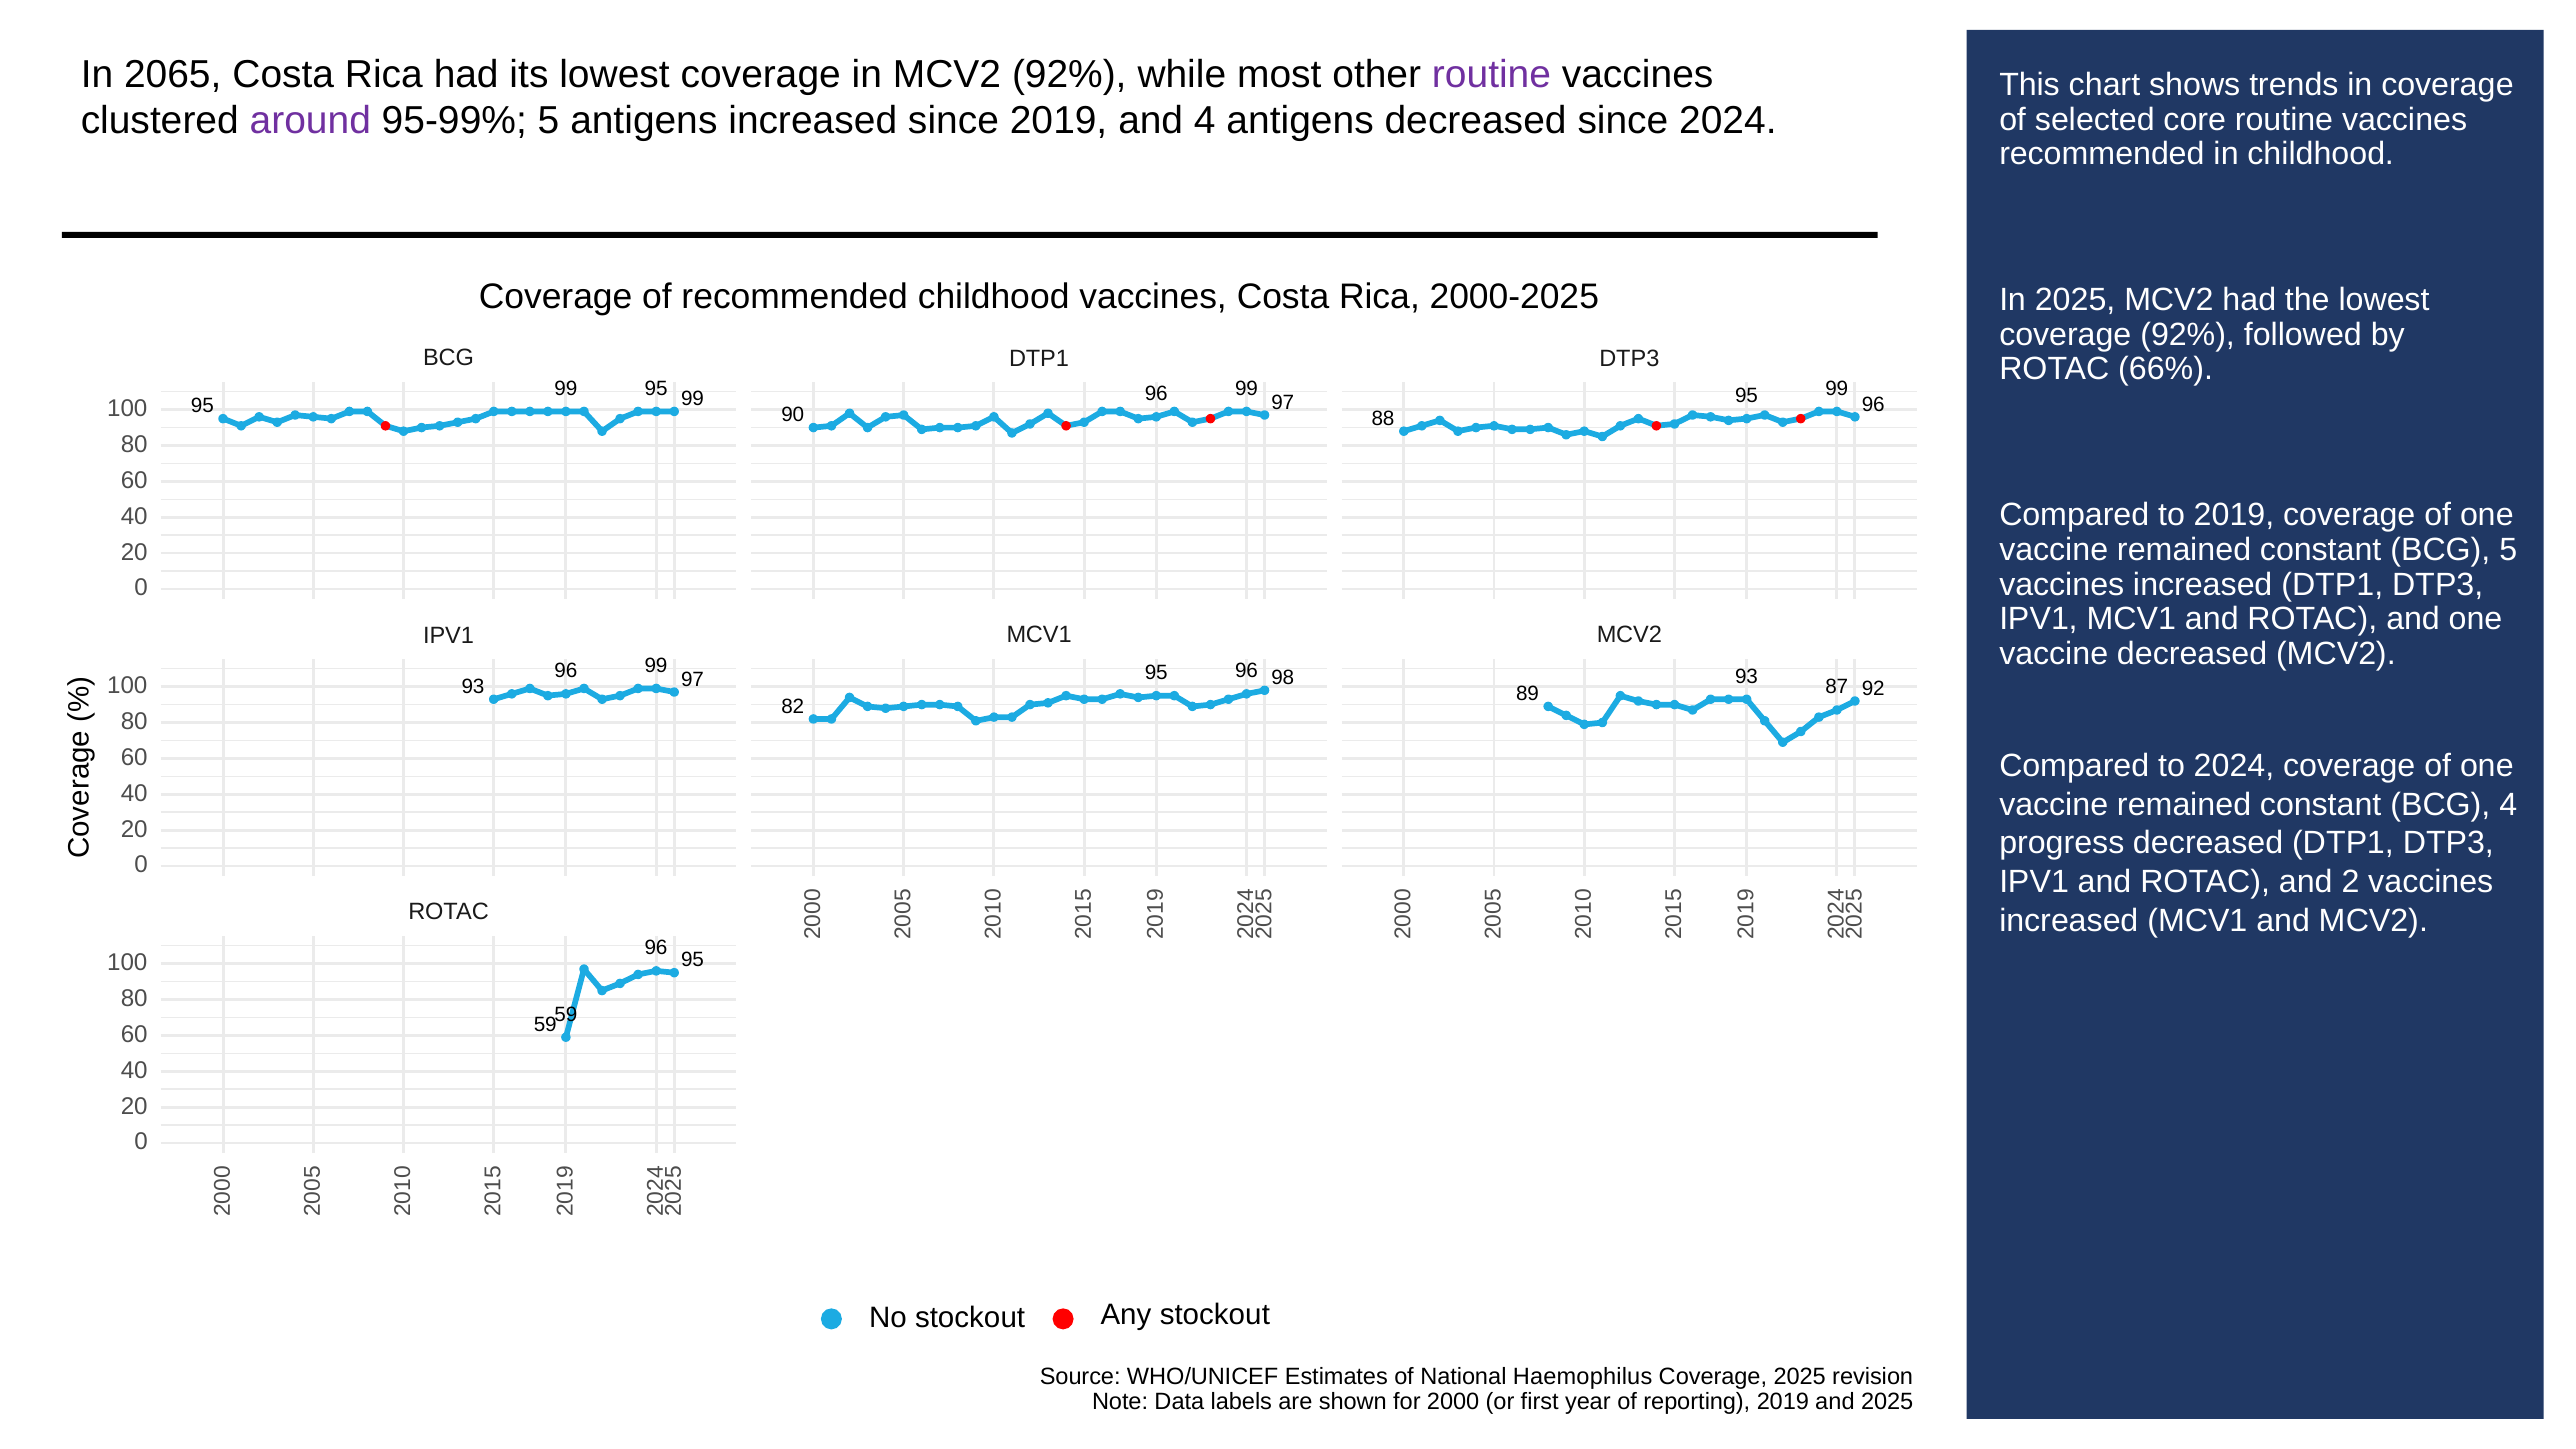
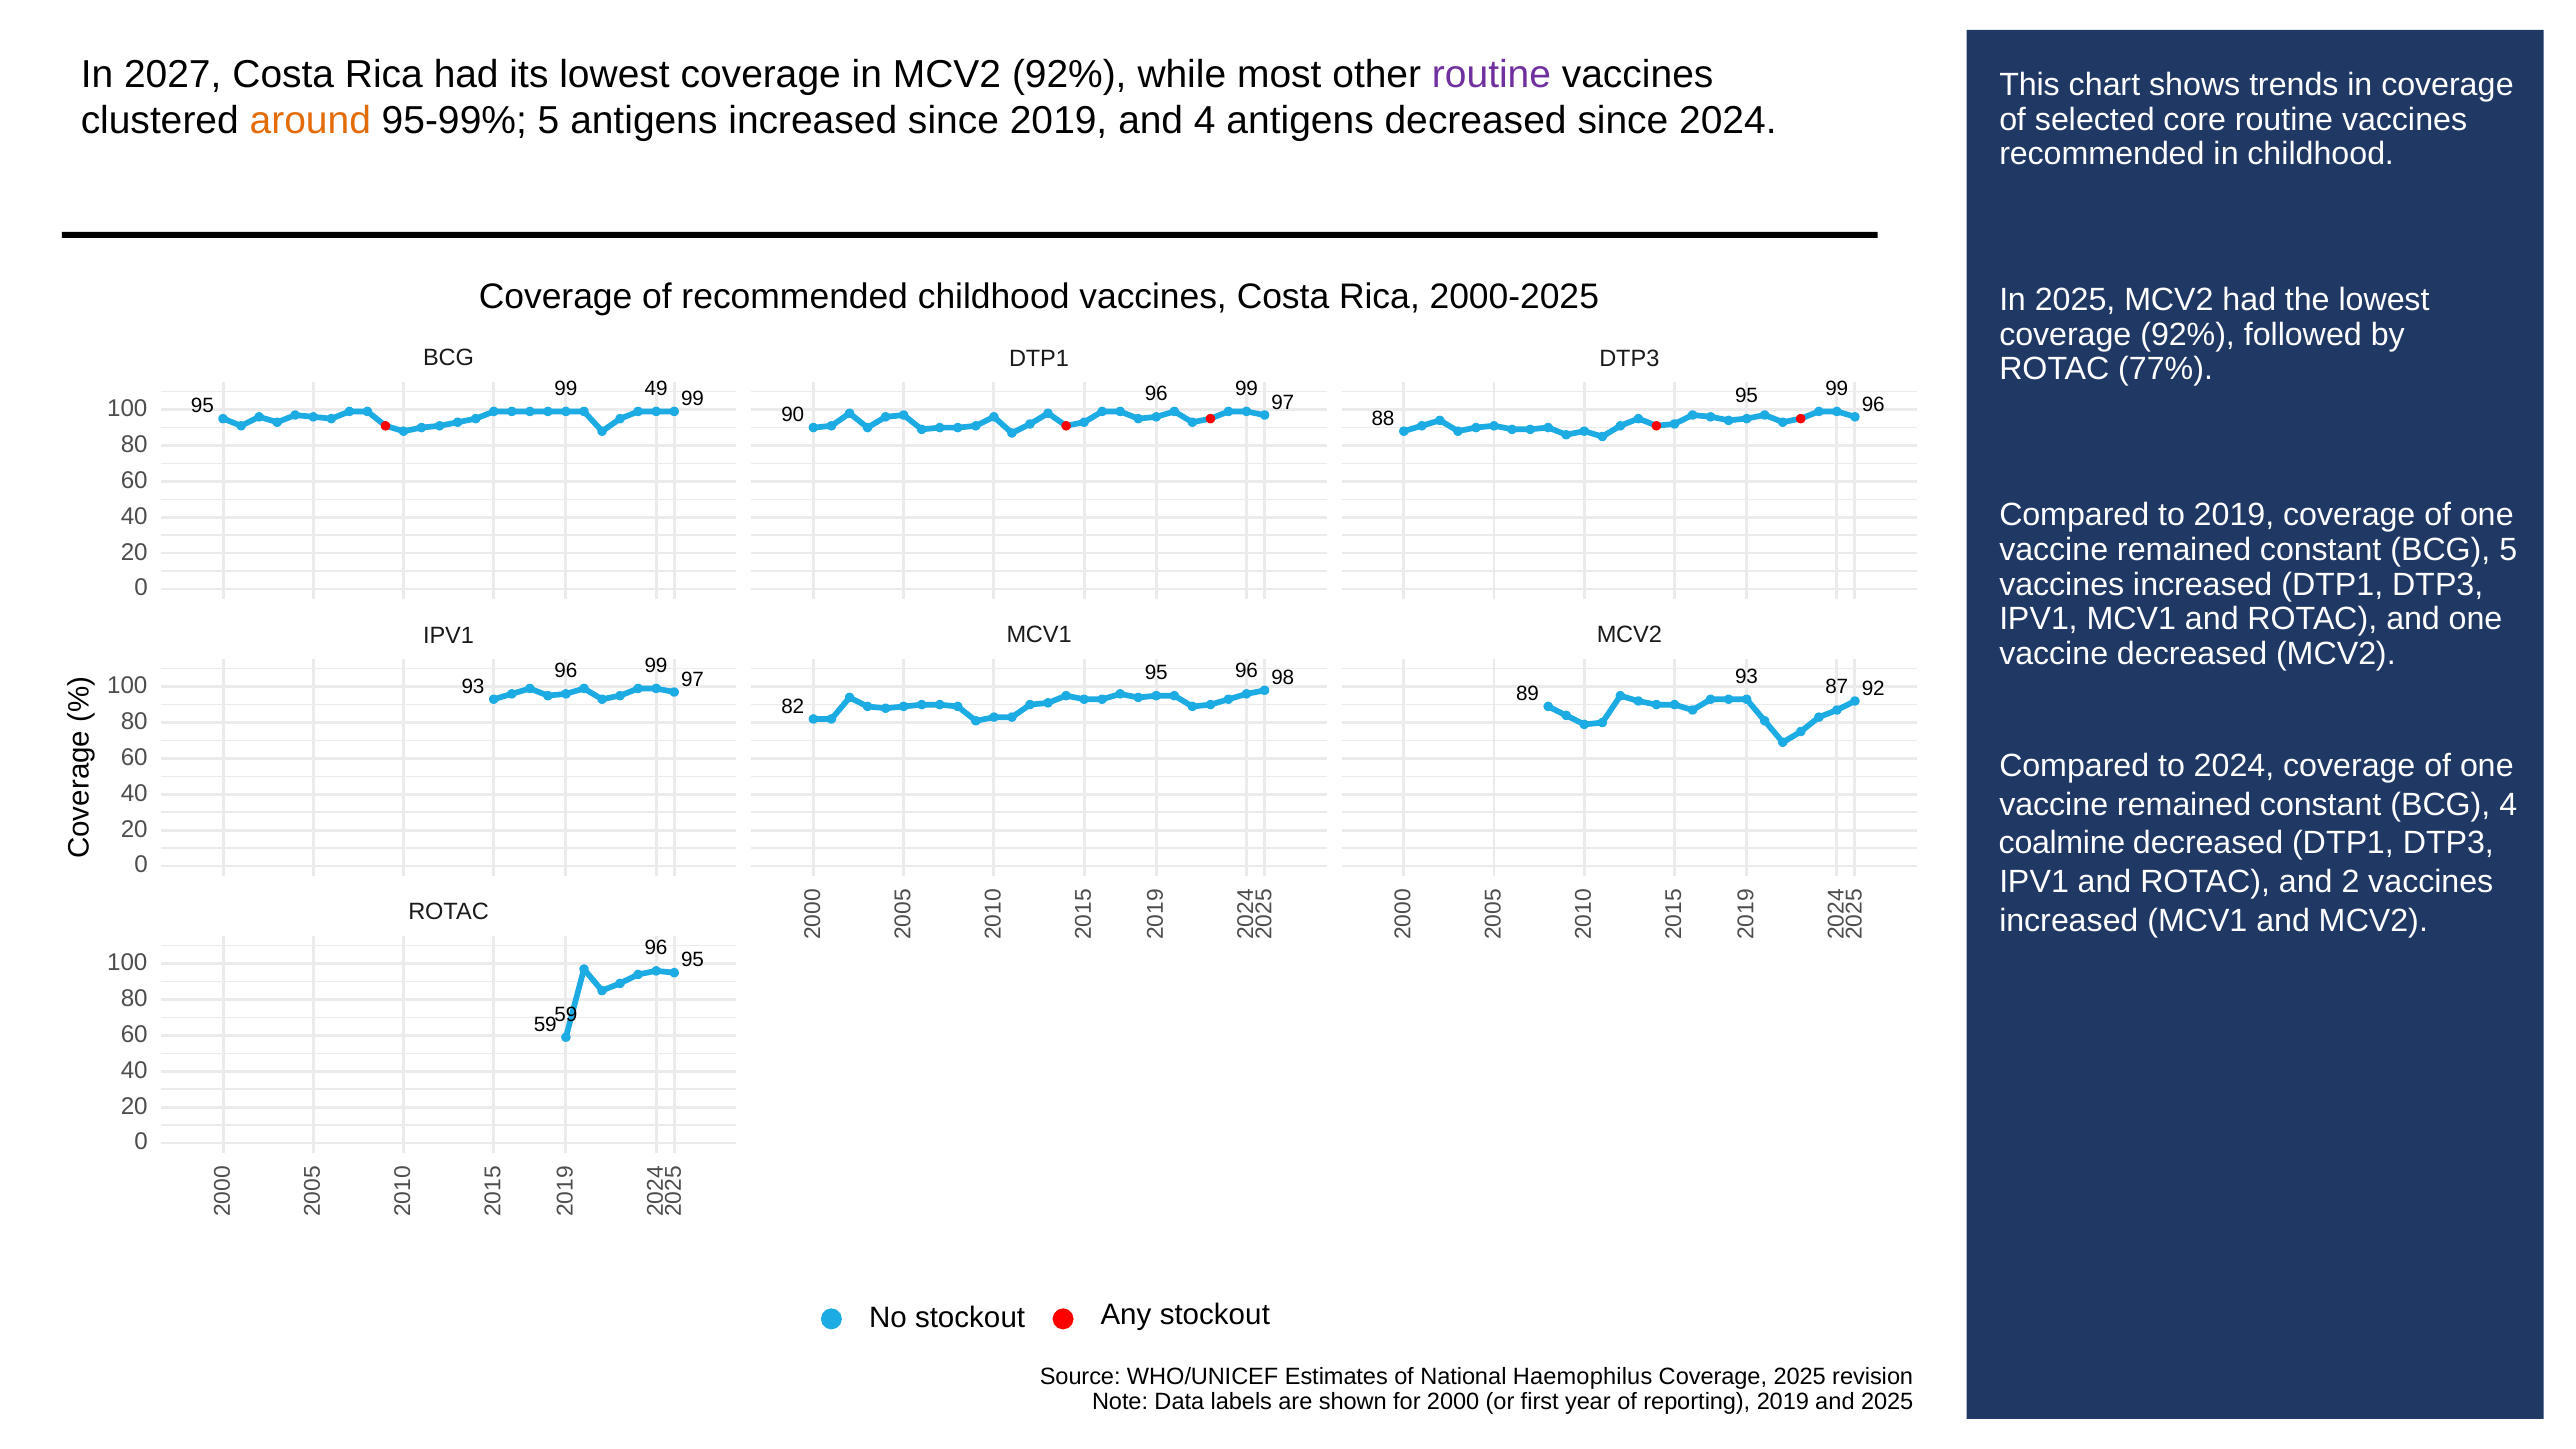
2065: 2065 -> 2027 (173, 74)
around colour: purple -> orange (310, 121)
66%: 66% -> 77% (2166, 369)
99 95: 95 -> 49 (656, 388)
progress: progress -> coalmine (2062, 843)
